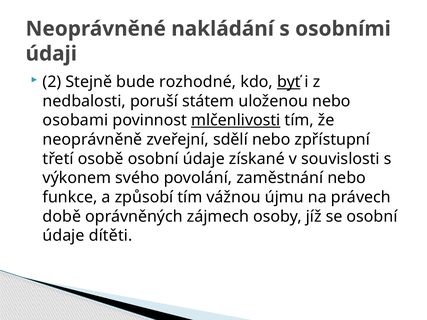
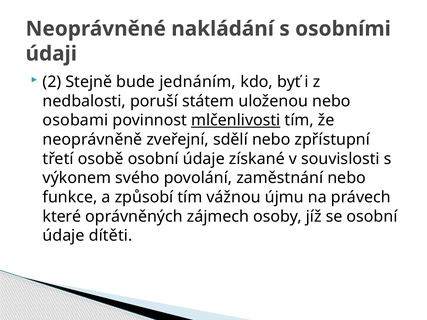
rozhodné: rozhodné -> jednáním (198, 82)
byť underline: present -> none (289, 82)
době: době -> které (62, 217)
